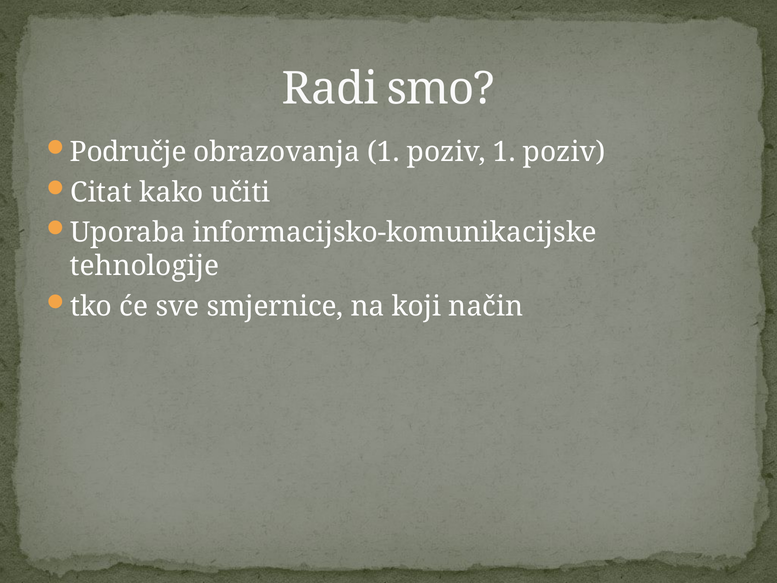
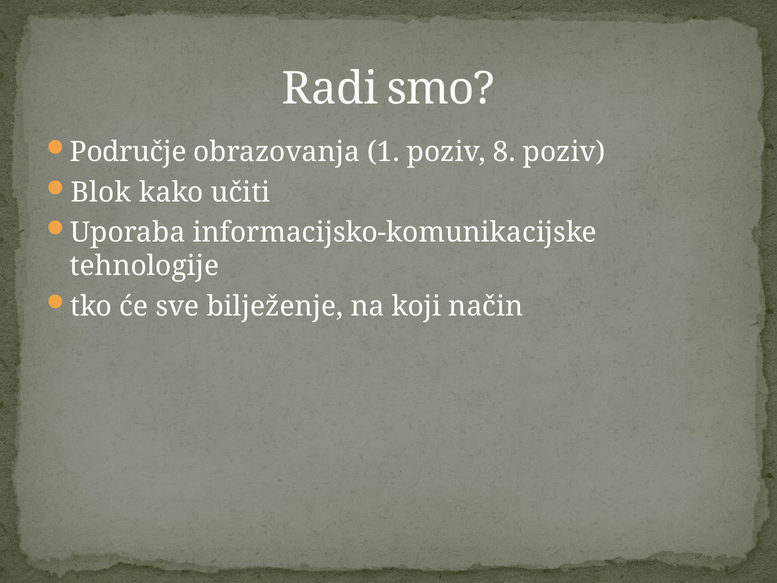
poziv 1: 1 -> 8 (504, 152)
Citat: Citat -> Blok (101, 192)
smjernice: smjernice -> bilježenje (275, 306)
